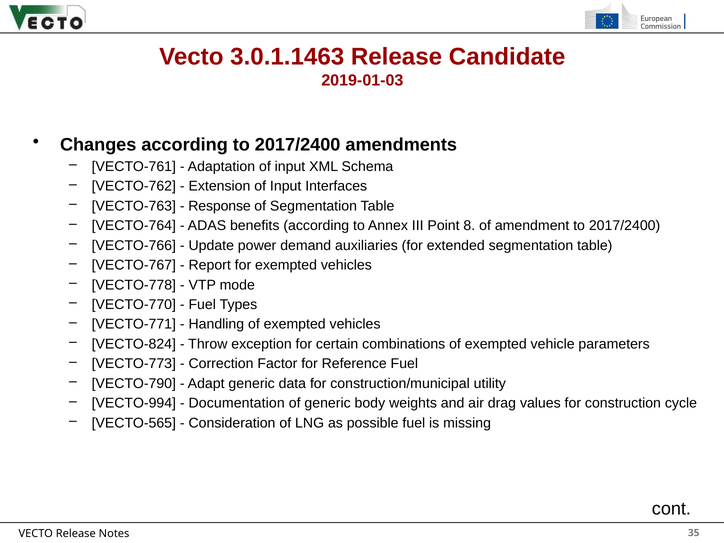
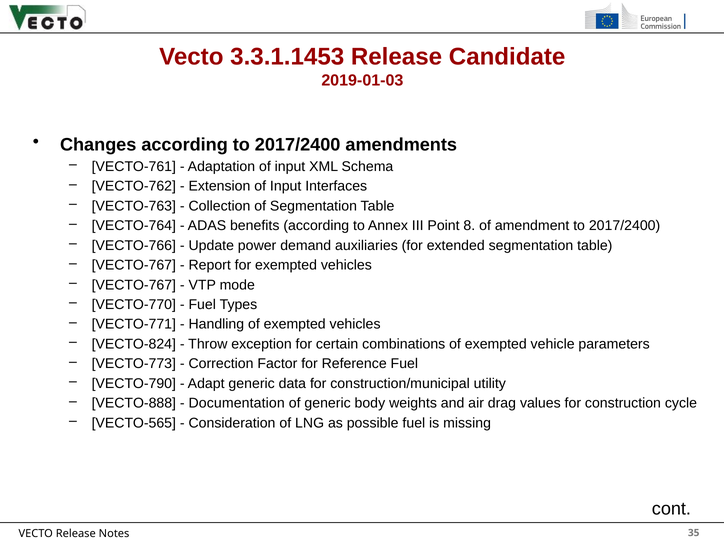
3.0.1.1463: 3.0.1.1463 -> 3.3.1.1453 (287, 57)
Response: Response -> Collection (219, 206)
VECTO-778: VECTO-778 -> VECTO-767 (134, 285)
VECTO-994: VECTO-994 -> VECTO-888 (134, 403)
